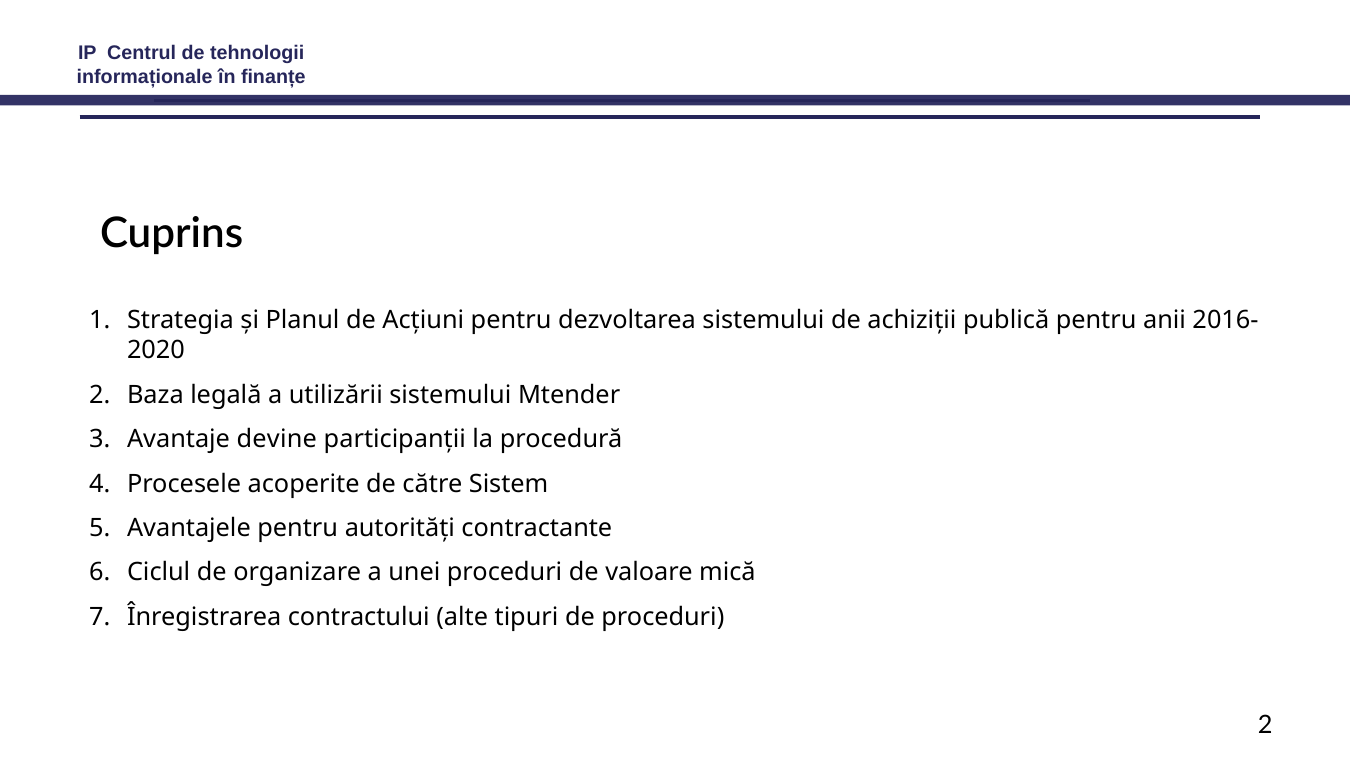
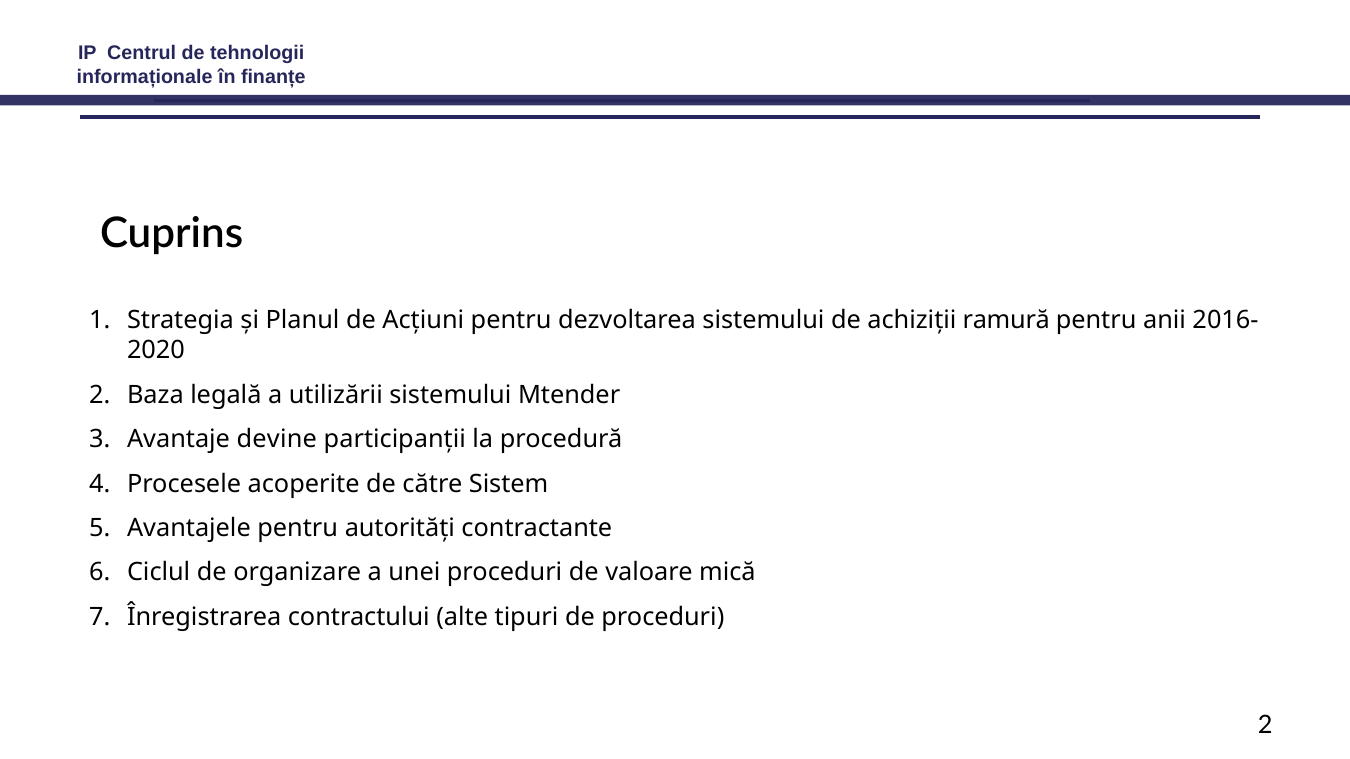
publică: publică -> ramură (1006, 320)
